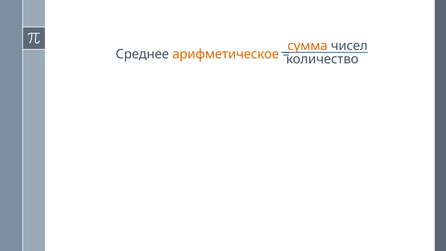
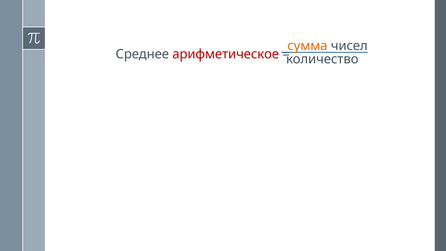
арифметическое colour: orange -> red (226, 54)
